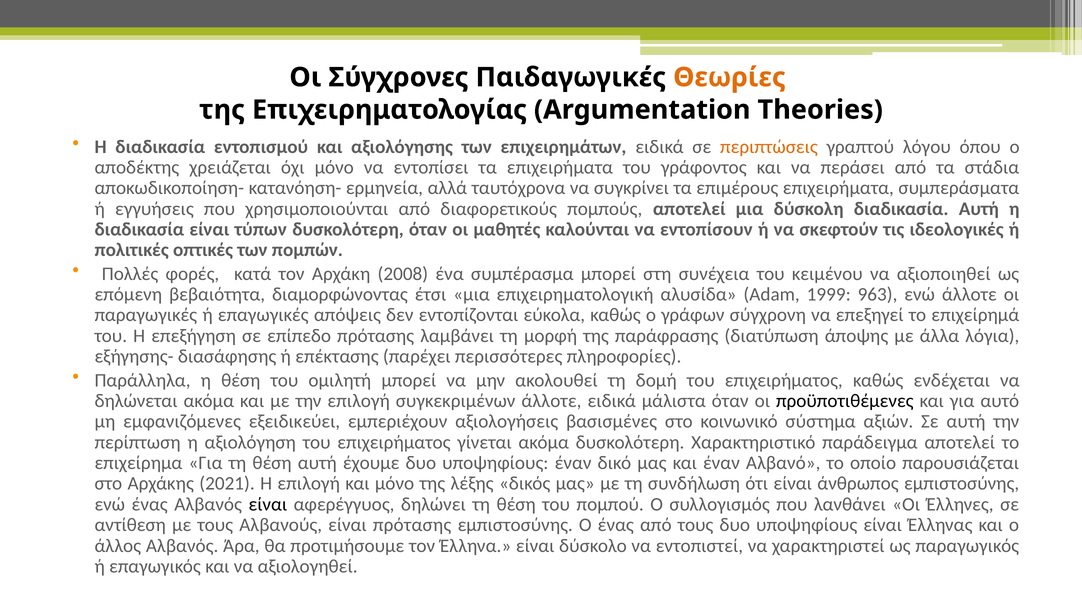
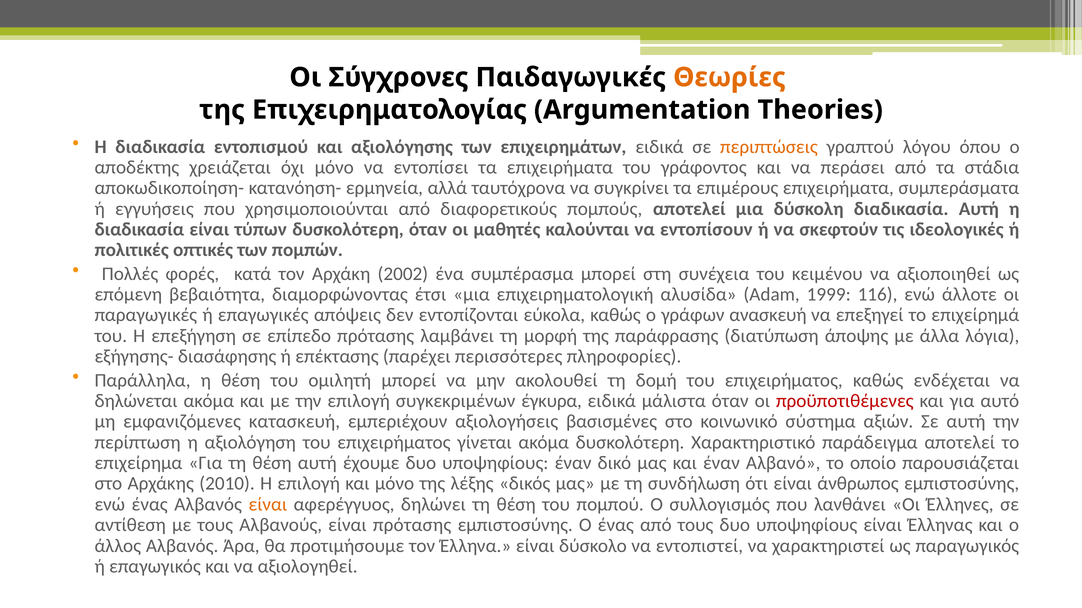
2008: 2008 -> 2002 (403, 274)
963: 963 -> 116 (878, 295)
σύγχρονη: σύγχρονη -> ανασκευή (768, 315)
συγκεκριμένων άλλοτε: άλλοτε -> έγκυρα (552, 401)
προϋποτιθέμενες colour: black -> red (845, 401)
εξειδικεύει: εξειδικεύει -> κατασκευή (294, 422)
2021: 2021 -> 2010 (227, 484)
είναι colour: black -> orange (268, 505)
